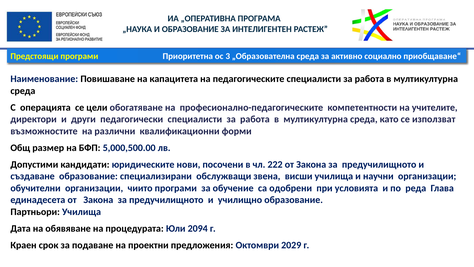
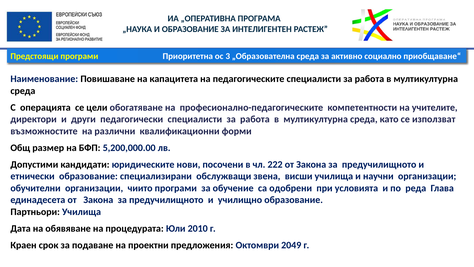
5,000,500.00: 5,000,500.00 -> 5,200,000.00 (129, 148)
създаване: създаване -> етнически (33, 176)
2094: 2094 -> 2010 (198, 228)
2029: 2029 -> 2049 (291, 245)
